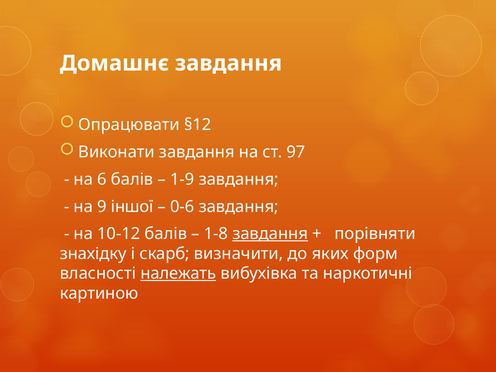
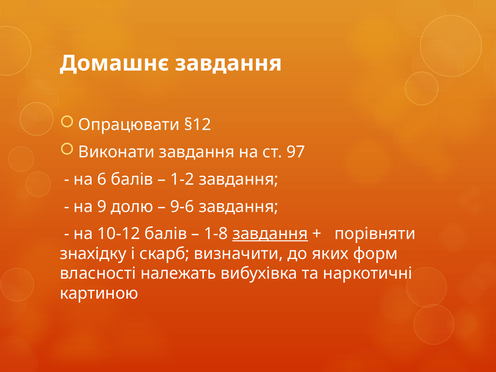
1-9: 1-9 -> 1-2 (182, 179)
іншої: іншої -> долю (132, 207)
0-6: 0-6 -> 9-6 (182, 207)
належать underline: present -> none (178, 274)
